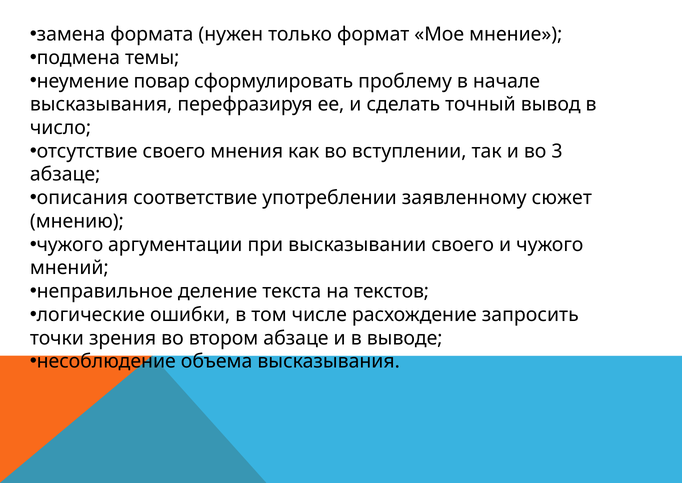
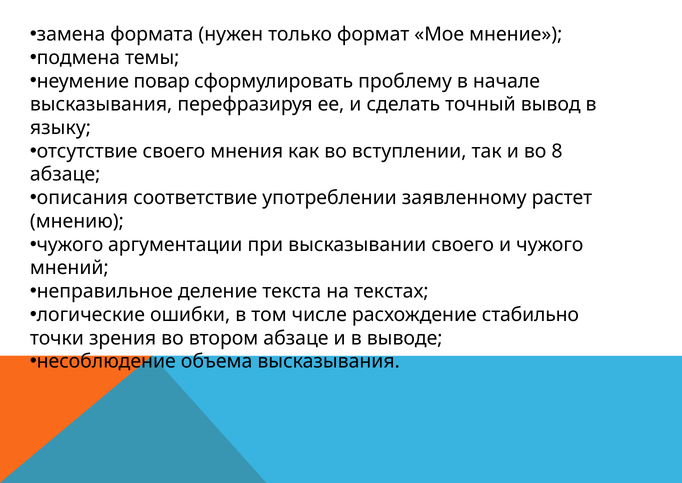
число: число -> языку (60, 128)
3: 3 -> 8 (557, 151)
сюжет: сюжет -> растет (562, 198)
текстов: текстов -> текстах (391, 291)
запросить: запросить -> стабильно (530, 314)
